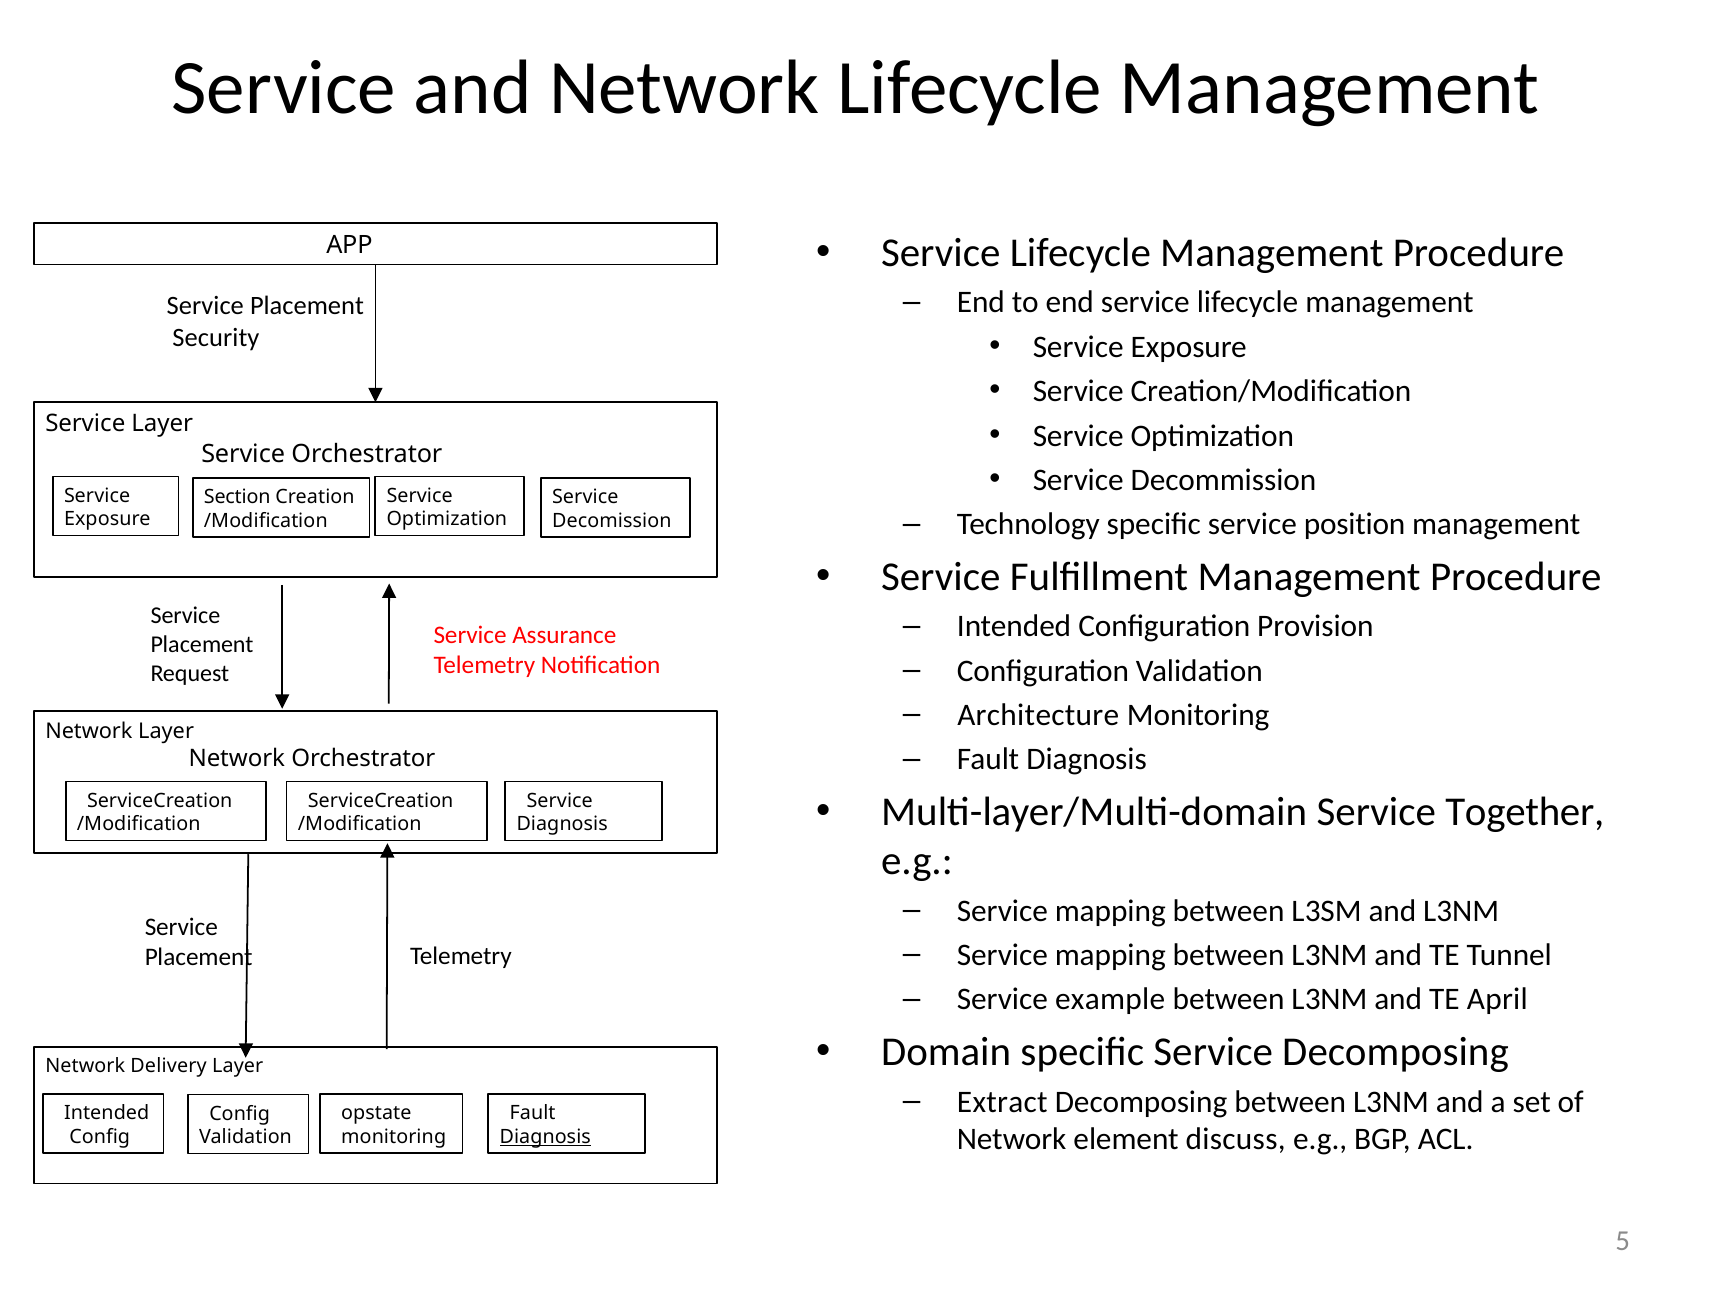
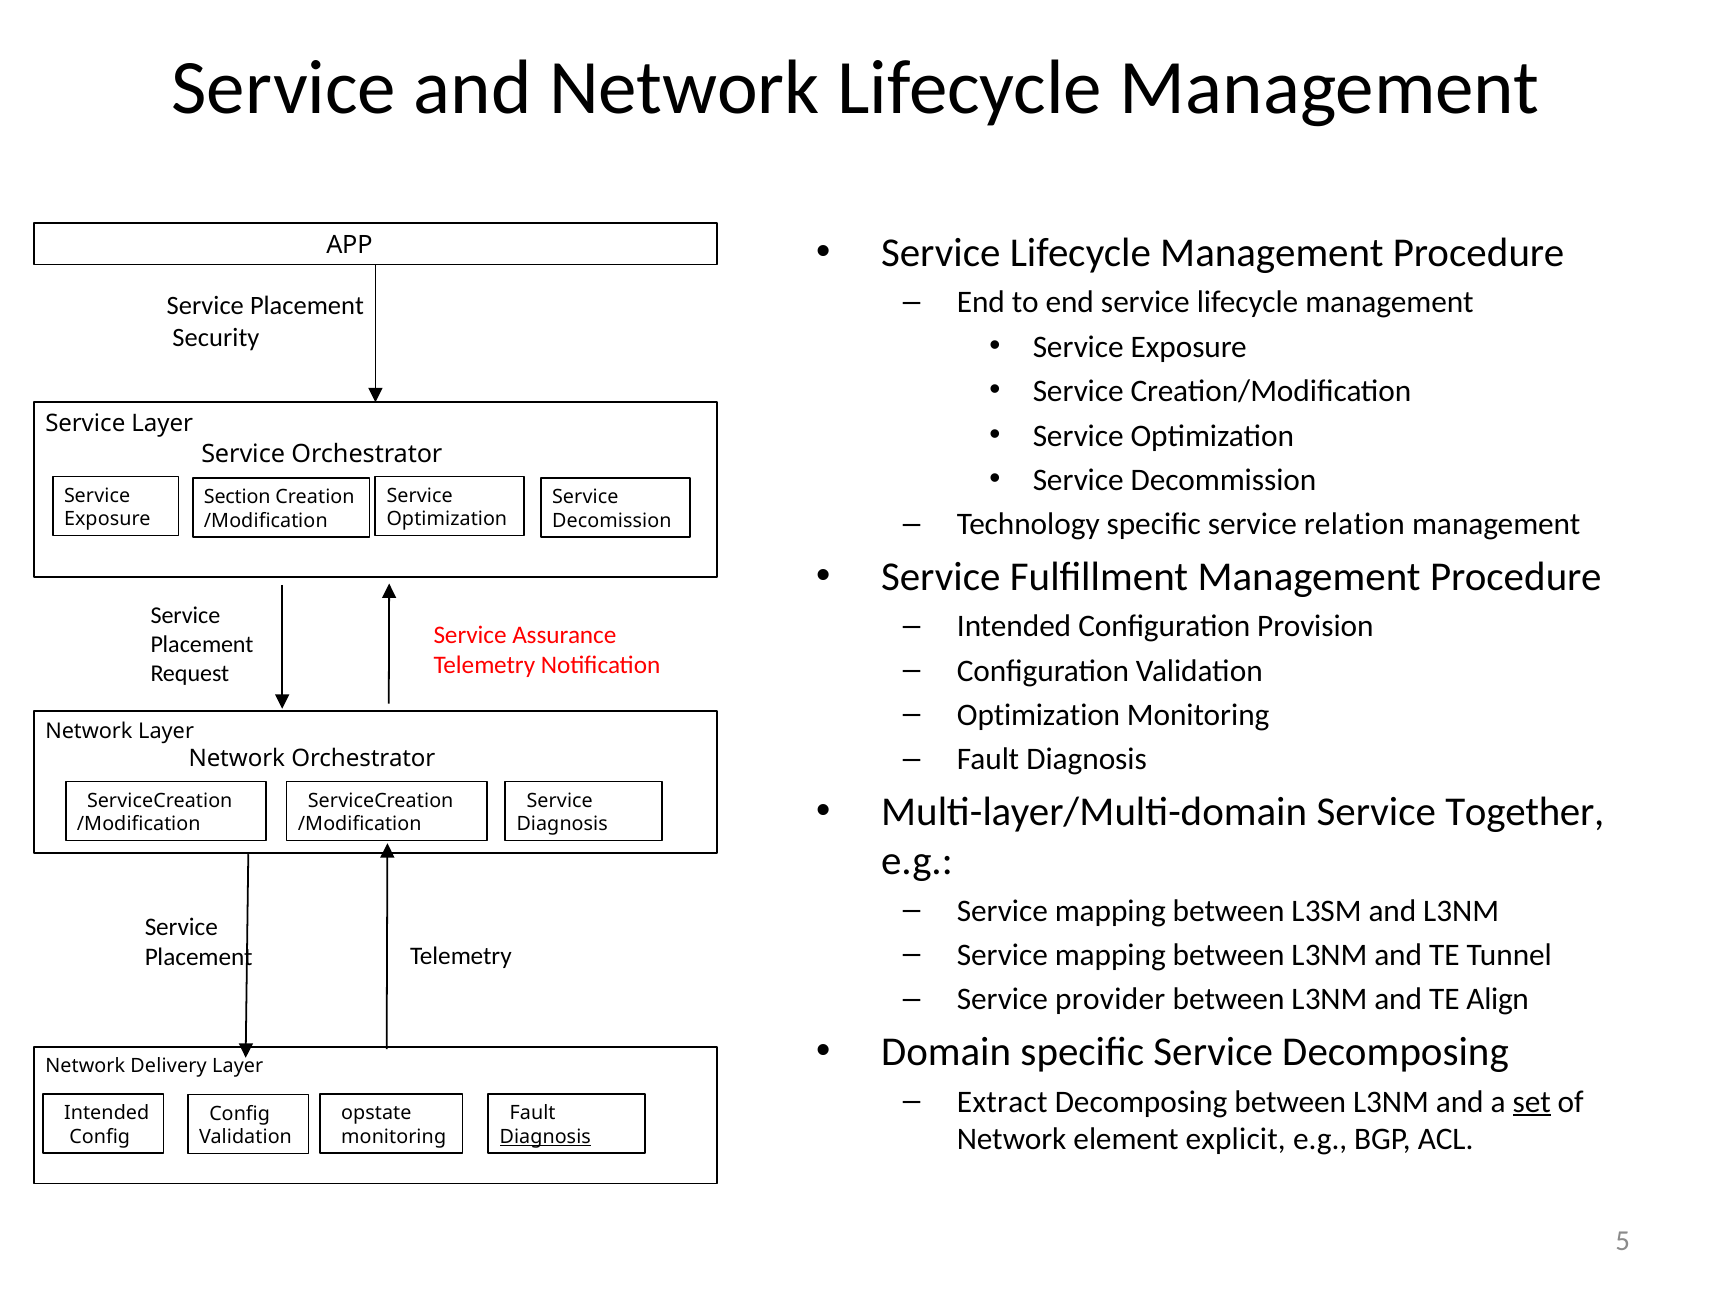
position: position -> relation (1354, 525)
Architecture: Architecture -> Optimization (1039, 716)
example: example -> provider (1110, 1000)
April: April -> Align (1498, 1000)
set underline: none -> present (1532, 1102)
discuss: discuss -> explicit (1236, 1140)
